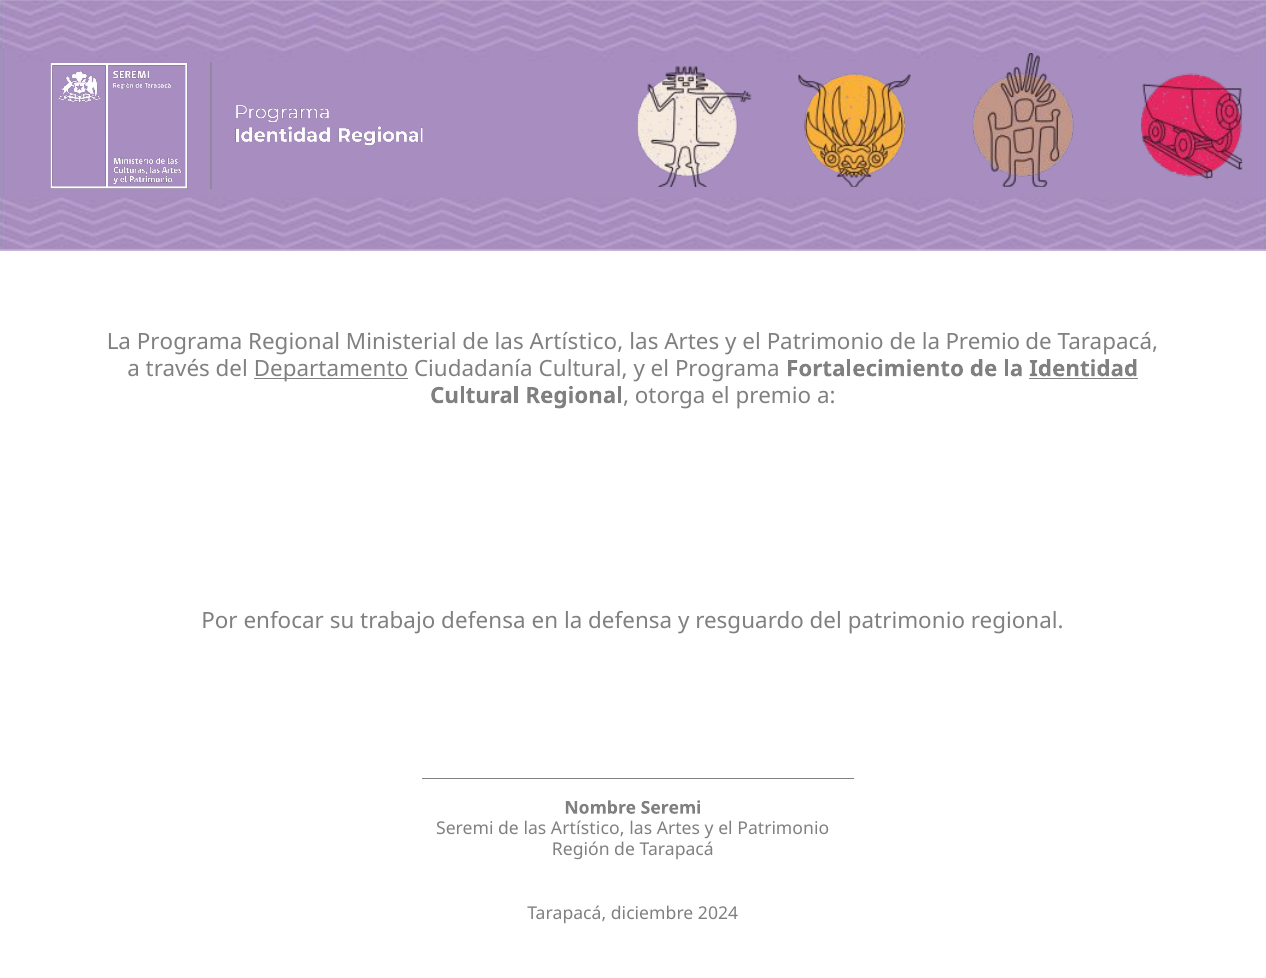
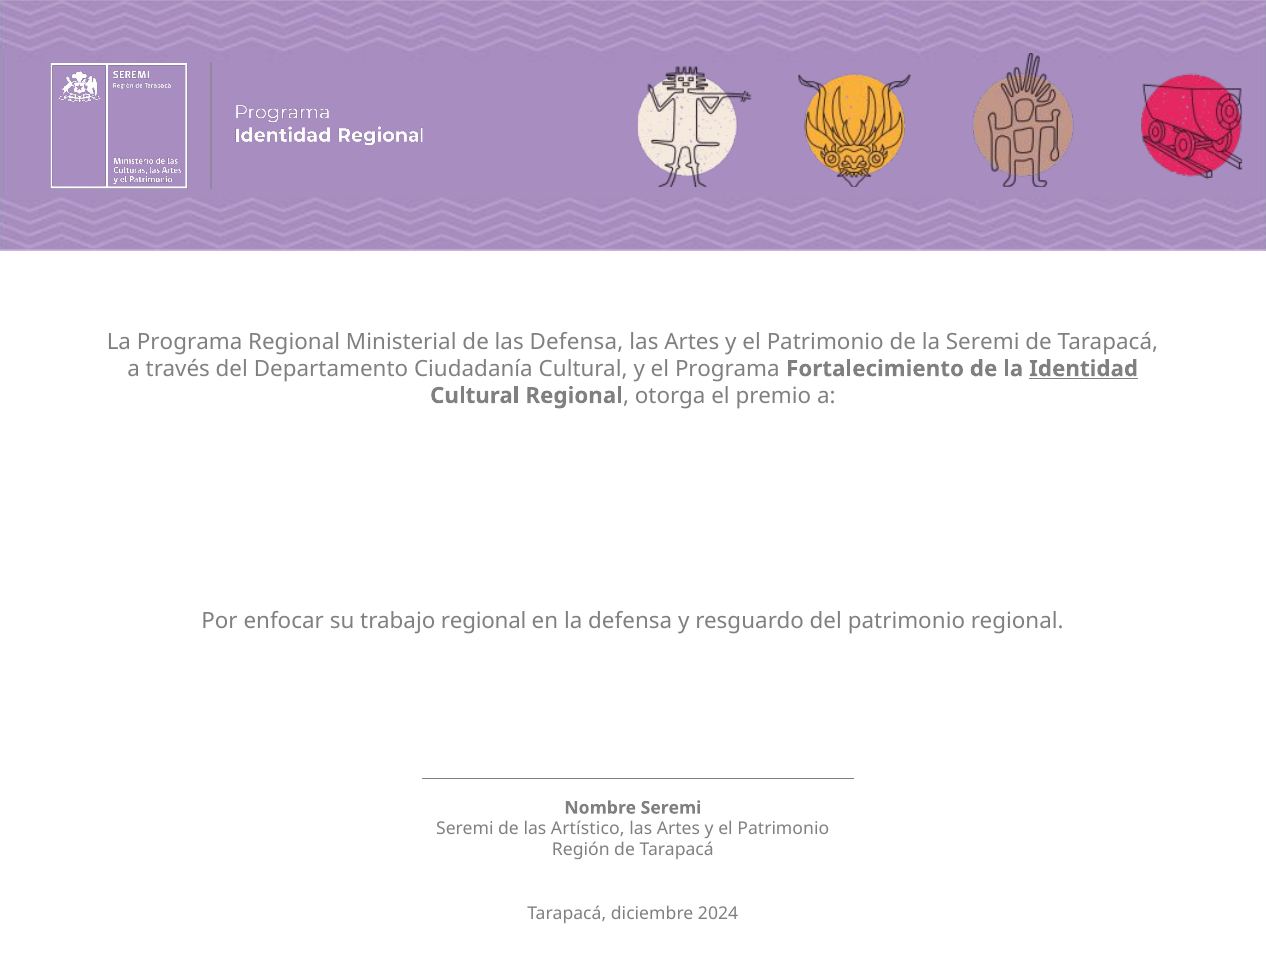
Ministerial de las Artístico: Artístico -> Defensa (576, 342)
la Premio: Premio -> Seremi (983, 342)
Departamento underline: present -> none (331, 369)
trabajo defensa: defensa -> regional (484, 622)
